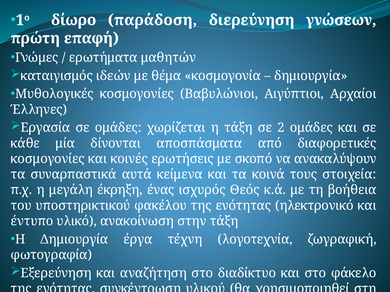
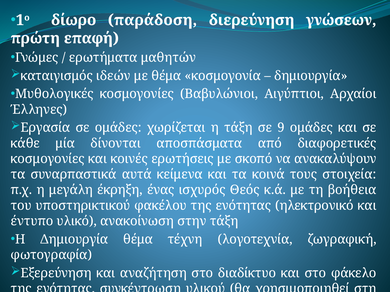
2: 2 -> 9 (281, 128)
Δημιουργία έργα: έργα -> θέμα (138, 240)
